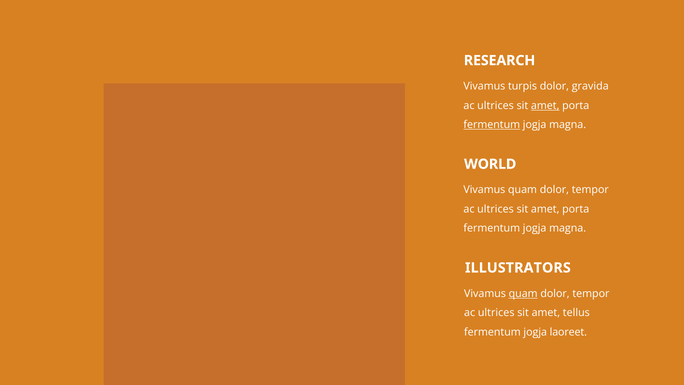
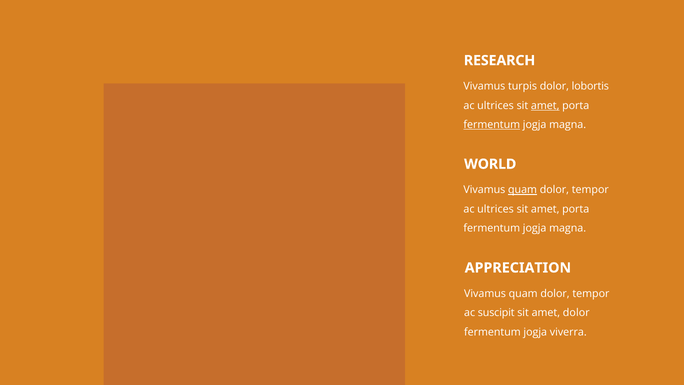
gravida: gravida -> lobortis (590, 86)
quam underline: none -> present (523, 190)
ILLUSTRATORS: ILLUSTRATORS -> APPRECIATION (518, 268)
quam underline: present -> none (523, 293)
ultrices: ultrices -> suscipit (496, 313)
amet tellus: tellus -> dolor (576, 313)
laoreet: laoreet -> viverra (568, 332)
